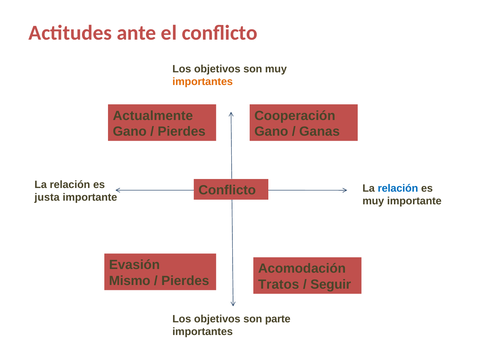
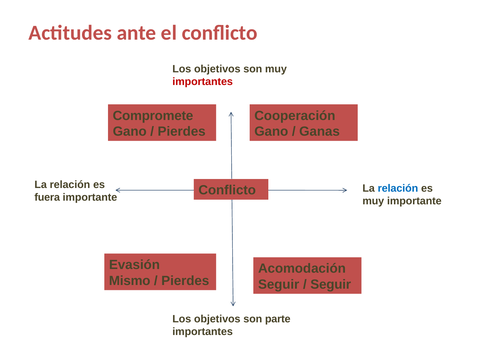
importantes colour: orange -> red (203, 82)
Actualmente: Actualmente -> Compromete (153, 116)
justa: justa -> fuera (47, 197)
Tratos: Tratos -> Seguir (279, 284)
